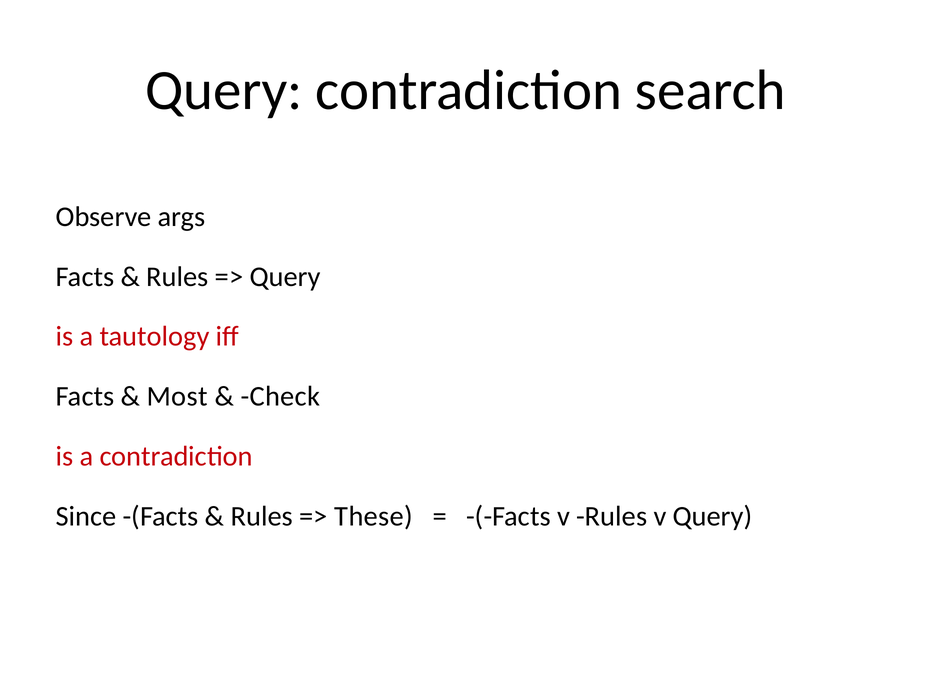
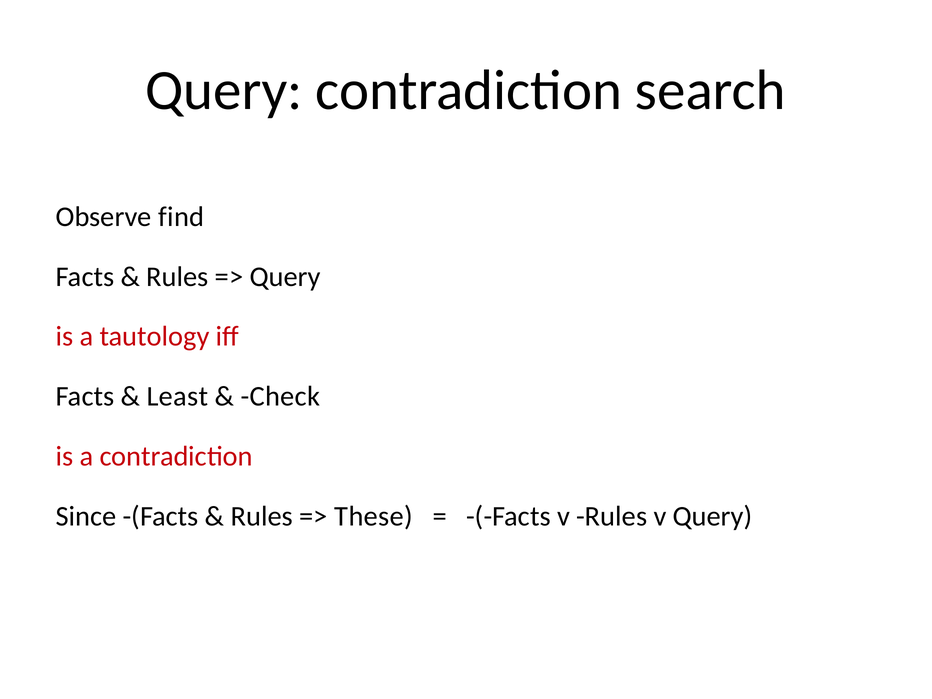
args: args -> find (181, 217)
Most: Most -> Least (177, 396)
